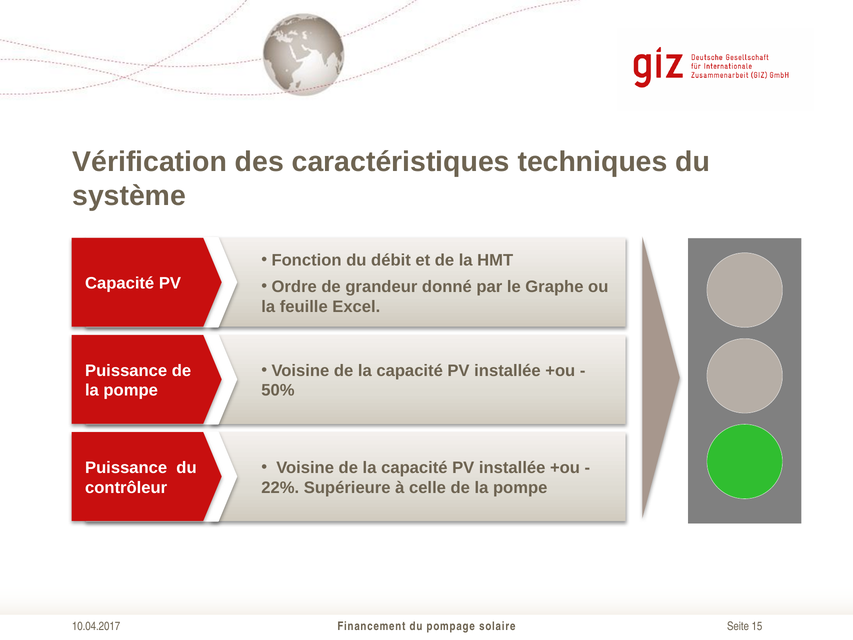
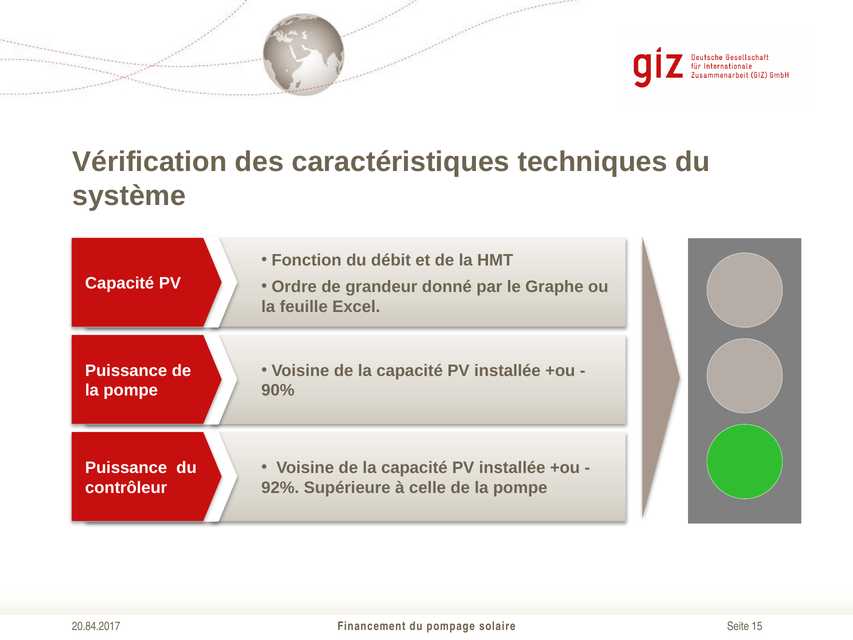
50%: 50% -> 90% (278, 390)
22%: 22% -> 92% (280, 487)
10.04.2017: 10.04.2017 -> 20.84.2017 (96, 626)
